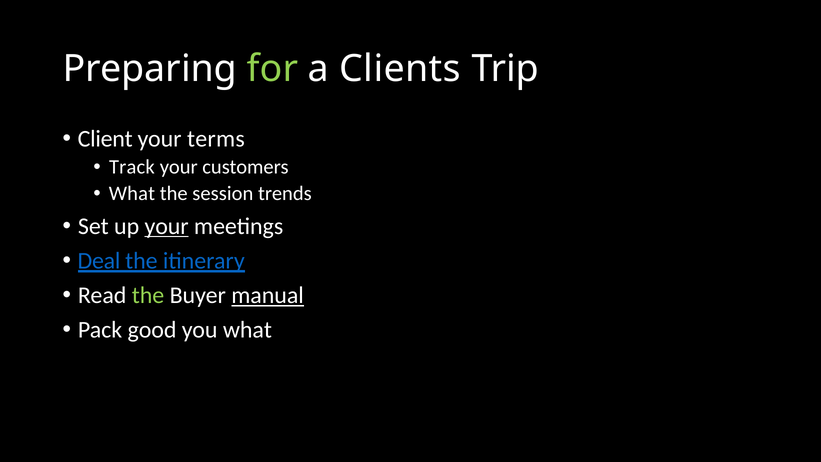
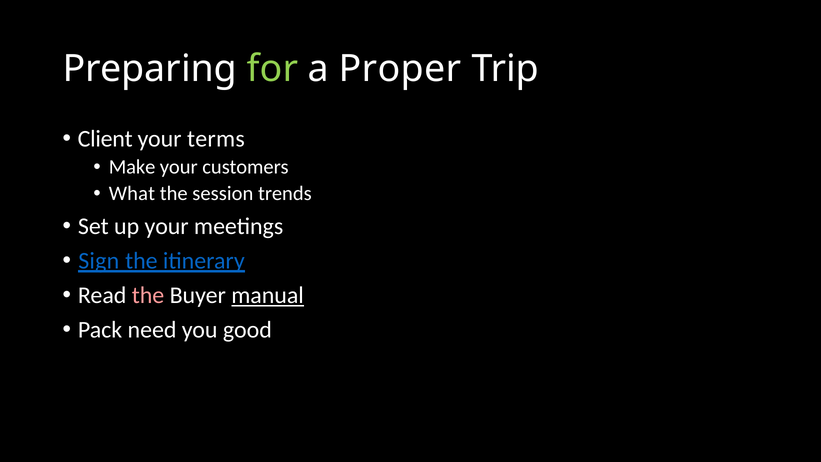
Clients: Clients -> Proper (400, 69)
Track: Track -> Make (132, 167)
your underline: present -> none (167, 226)
Deal: Deal -> Sign (99, 261)
the colour: light green -> pink (148, 295)
good: good -> need (152, 330)
you what: what -> good (247, 330)
